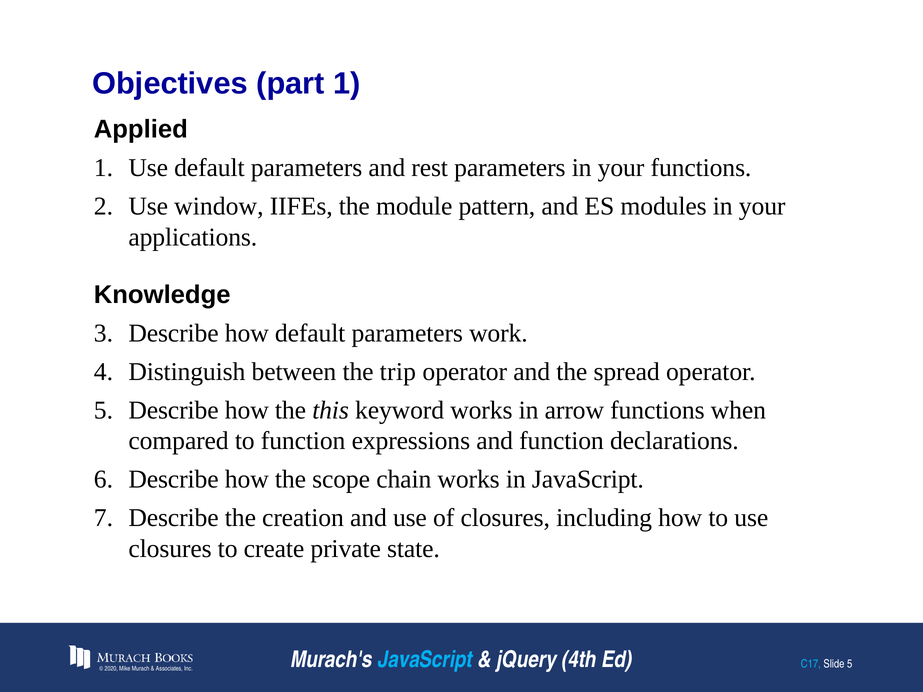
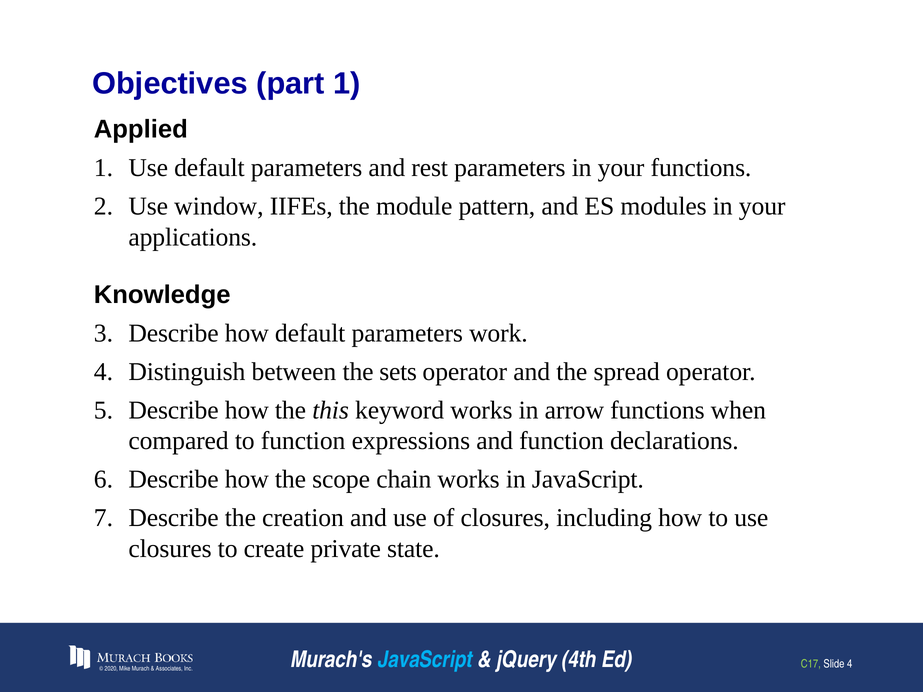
trip: trip -> sets (398, 372)
C17 colour: light blue -> light green (811, 664)
Slide 5: 5 -> 4 (850, 664)
